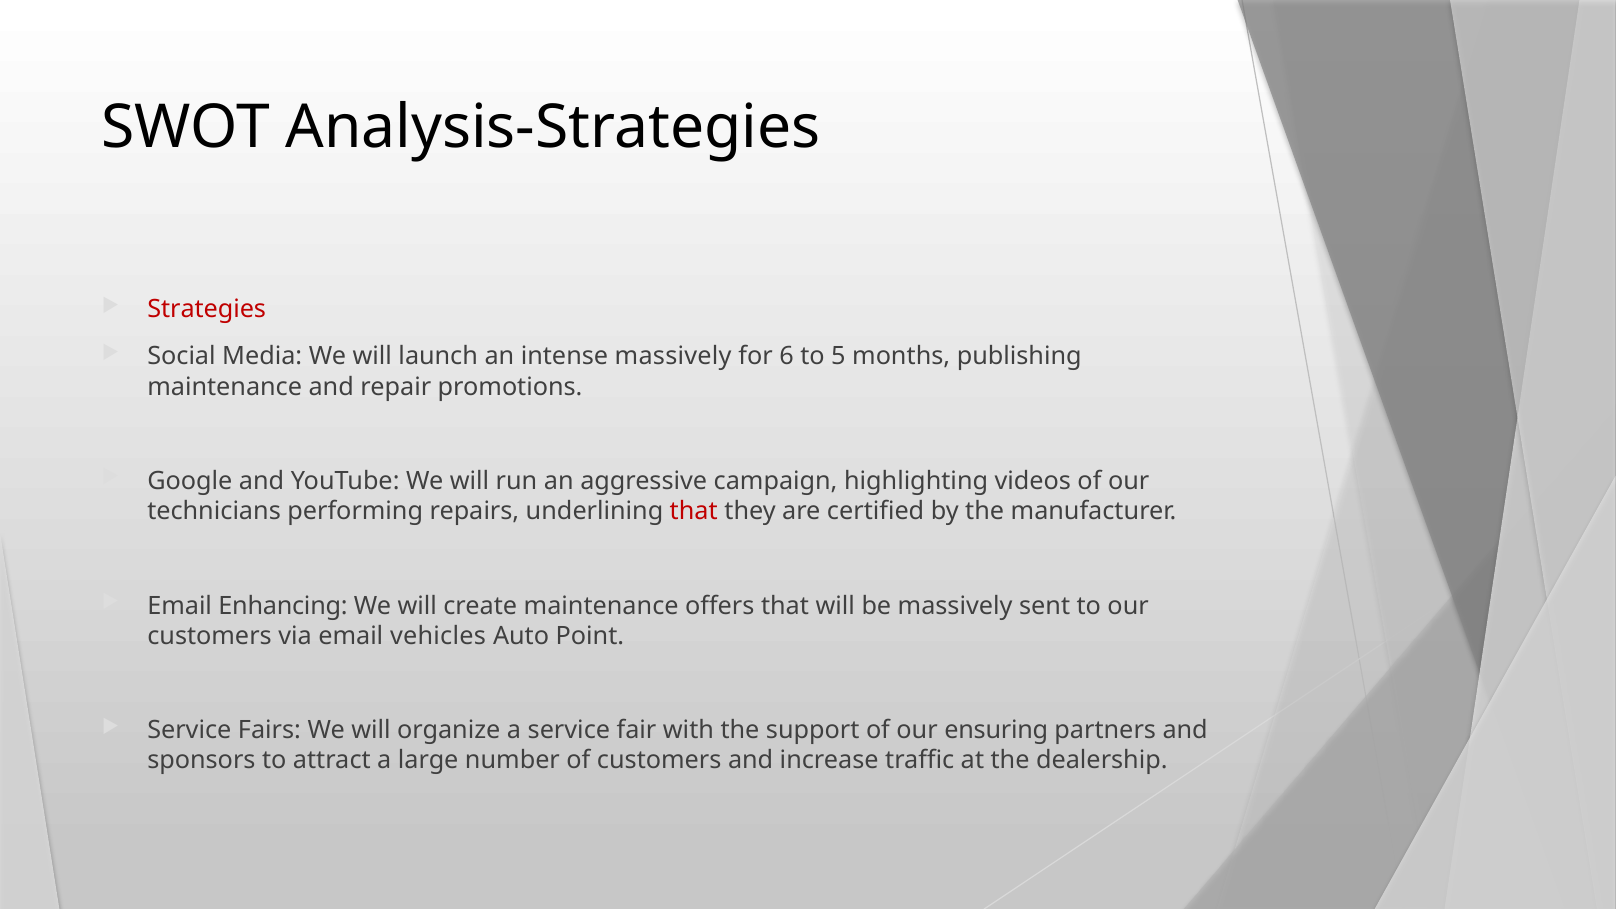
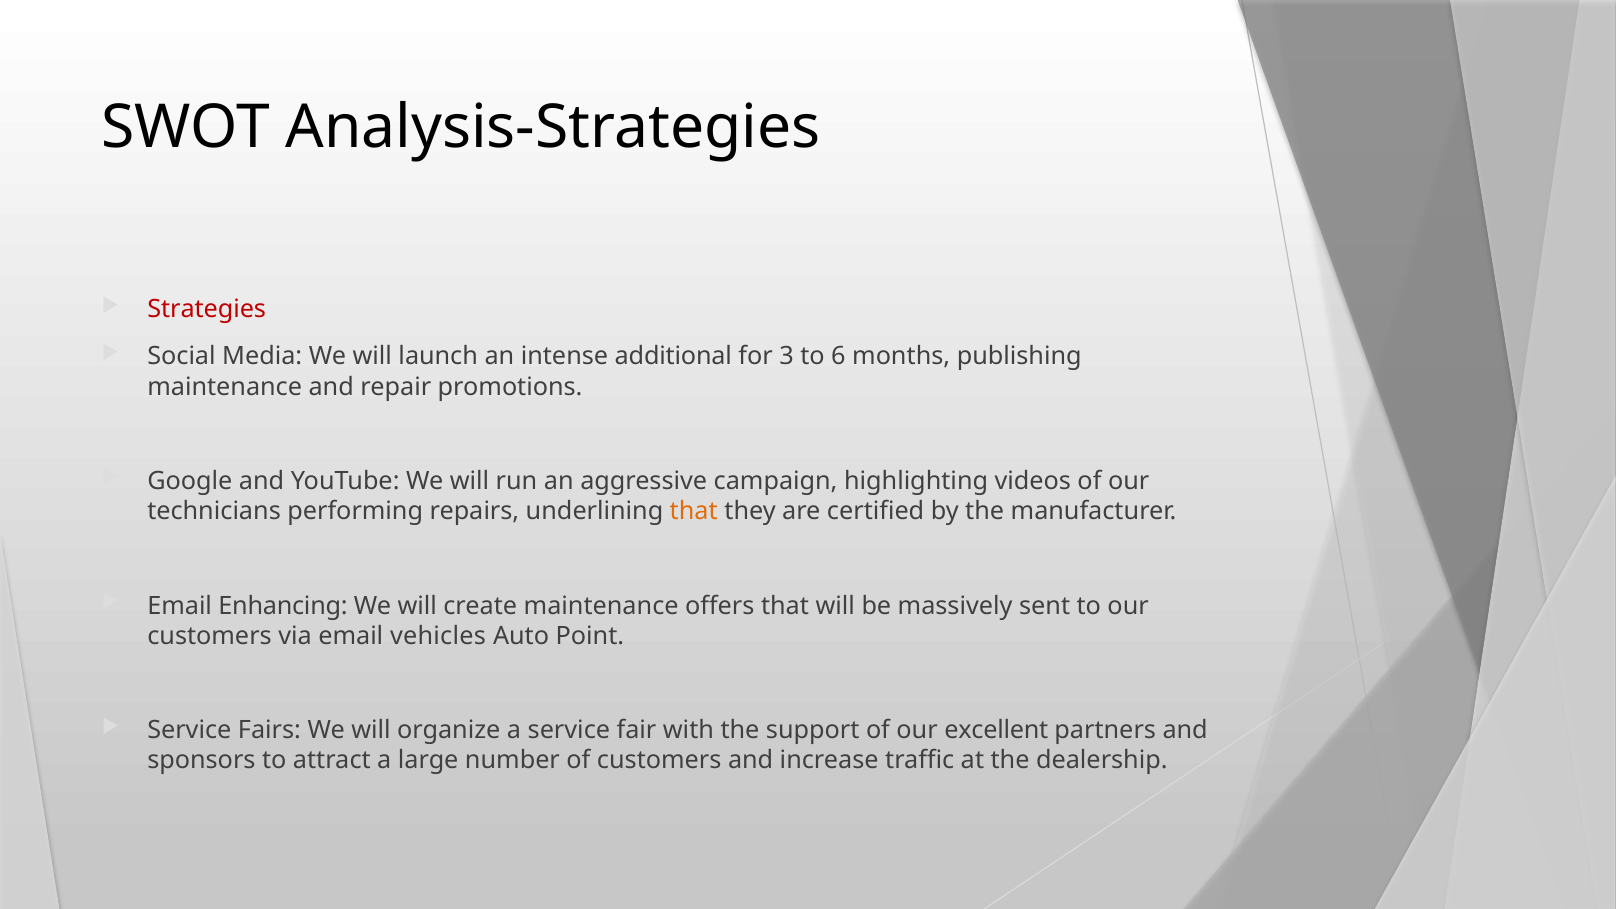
intense massively: massively -> additional (673, 357)
6: 6 -> 3 (787, 357)
5: 5 -> 6 (838, 357)
that colour: red -> orange (694, 511)
ensuring: ensuring -> excellent (996, 730)
